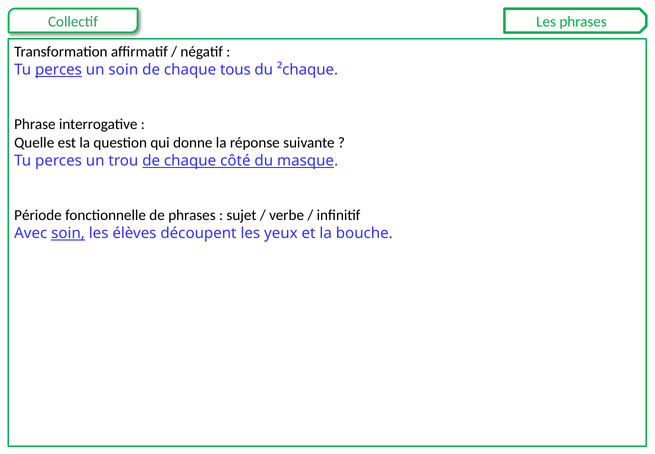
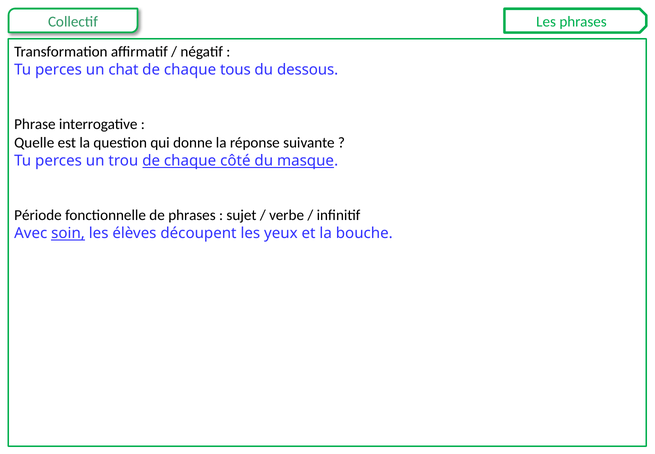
perces underline: present -> none (59, 70)
un soin: soin -> chat (123, 70)
²chaque: ²chaque -> dessous (308, 70)
